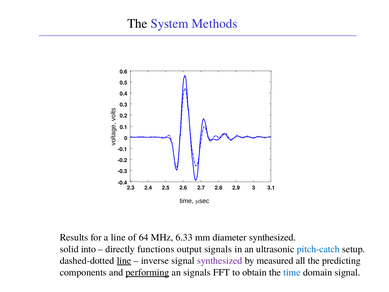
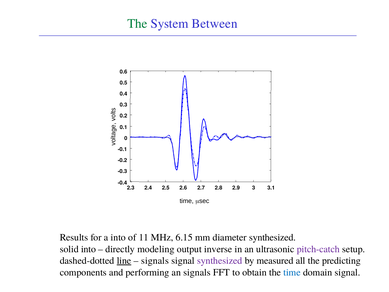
The colour: black -> green (137, 24)
Methods: Methods -> Between (215, 24)
a line: line -> into (118, 237)
64: 64 -> 11 (144, 237)
6.33: 6.33 -> 6.15 (184, 237)
functions: functions -> modeling (156, 249)
output signals: signals -> inverse (218, 249)
pitch-catch colour: blue -> purple (318, 249)
inverse: inverse -> signals (155, 260)
performing underline: present -> none (147, 272)
